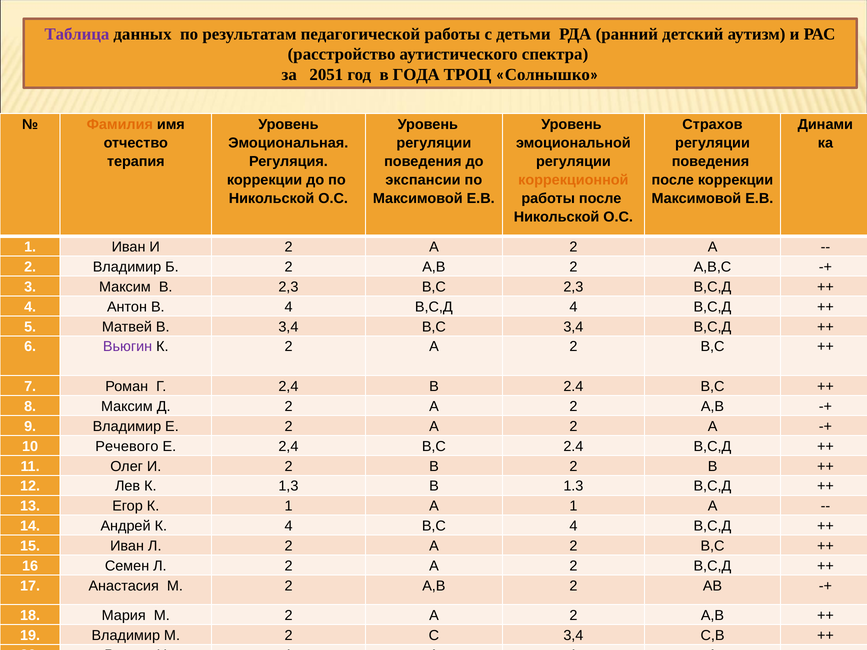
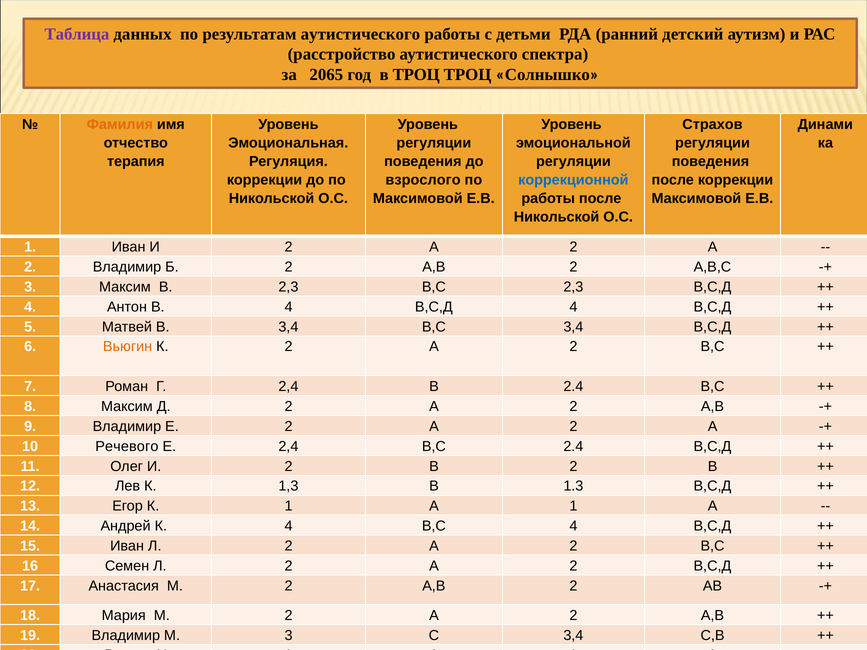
результатам педагогической: педагогической -> аутистического (360, 34)
2051: 2051 -> 2065 (326, 75)
в ГОДА: ГОДА -> ТРОЦ (416, 75)
экспансии: экспансии -> взрослого (423, 180)
коррекционной colour: orange -> blue (573, 180)
Вьюгин colour: purple -> orange (128, 347)
Владимир М 2: 2 -> 3 (289, 635)
